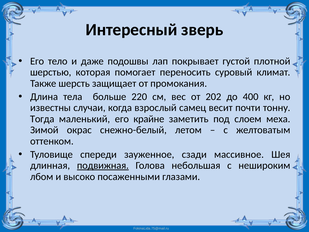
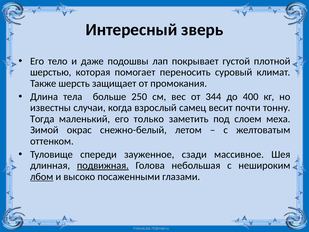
220: 220 -> 250 (139, 97)
202: 202 -> 344 (213, 97)
крайне: крайне -> только (149, 119)
лбом underline: none -> present (42, 176)
